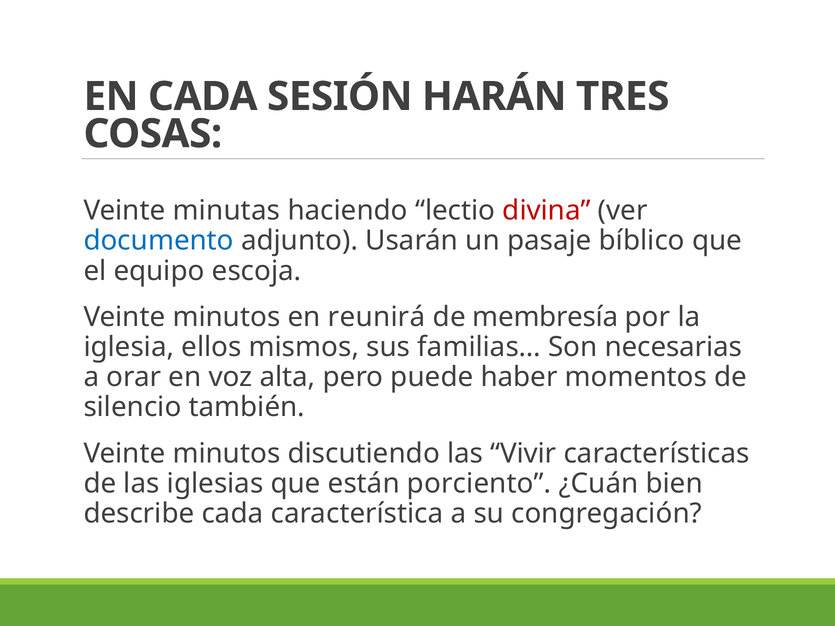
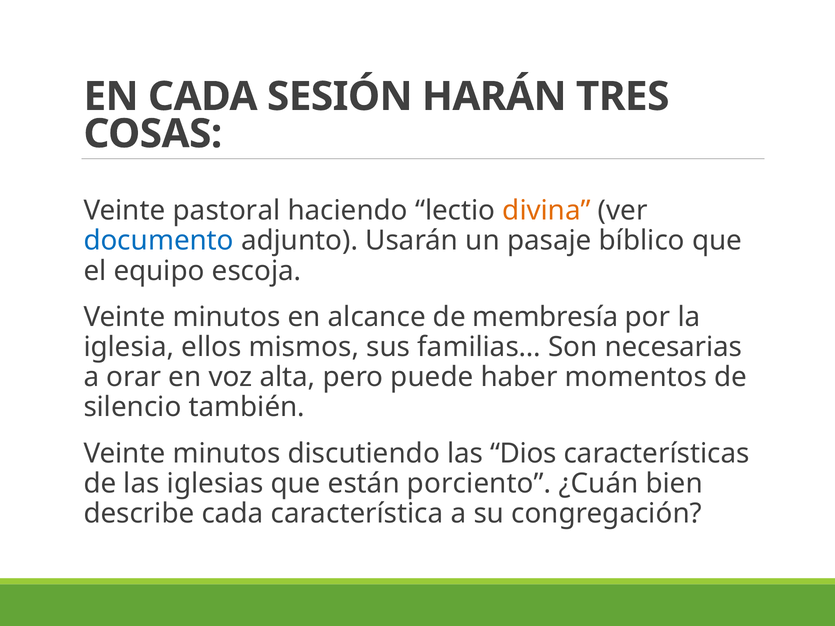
minutas: minutas -> pastoral (227, 211)
divina colour: red -> orange (547, 211)
reunirá: reunirá -> alcance (377, 317)
Vivir: Vivir -> Dios (524, 454)
